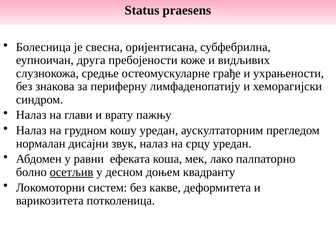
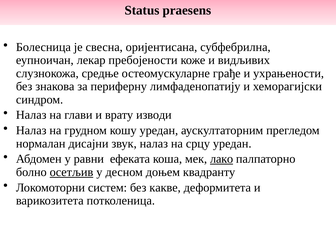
друга: друга -> лекар (91, 60)
пажњу: пажњу -> изводи (154, 115)
лако underline: none -> present (222, 159)
